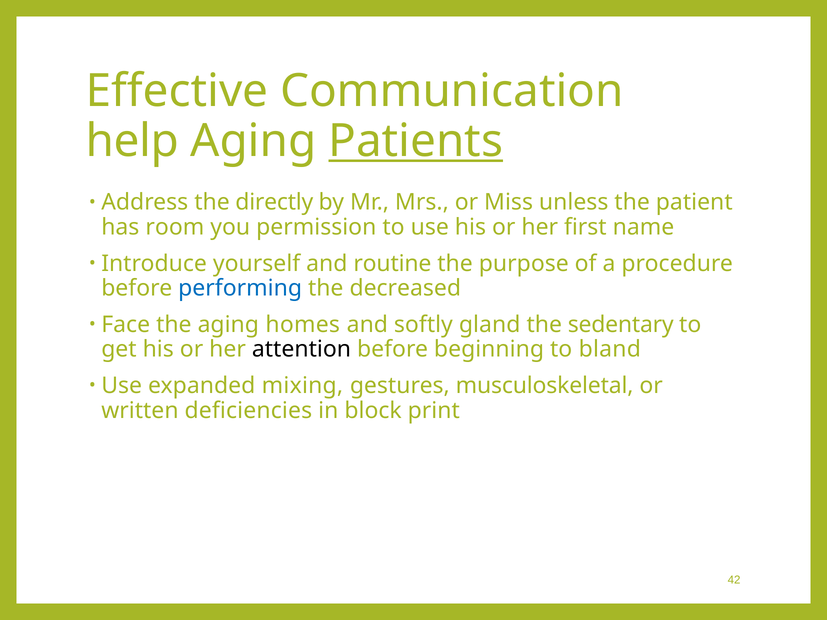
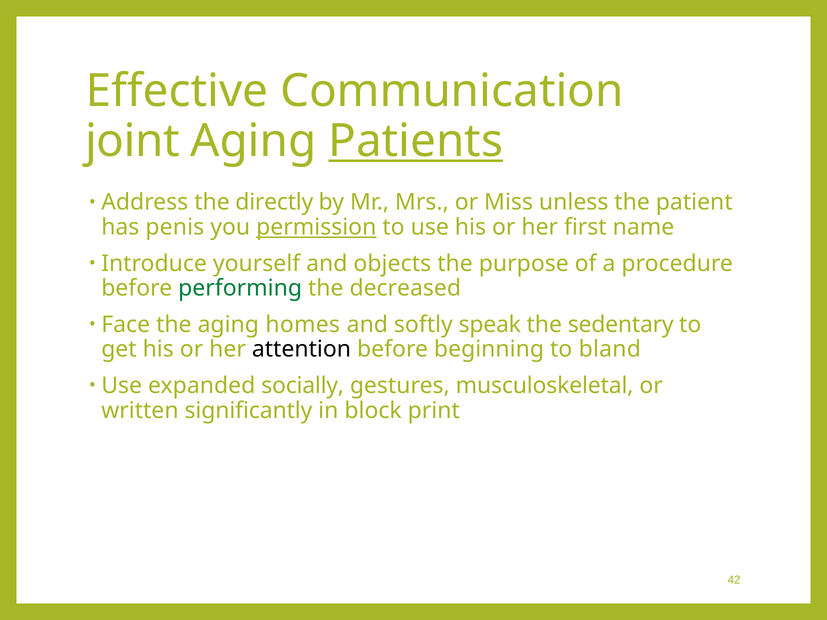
help: help -> joint (132, 141)
room: room -> penis (175, 227)
permission underline: none -> present (316, 227)
routine: routine -> objects (392, 264)
performing colour: blue -> green (240, 288)
gland: gland -> speak (490, 325)
mixing: mixing -> socially (303, 386)
deficiencies: deficiencies -> significantly (248, 411)
